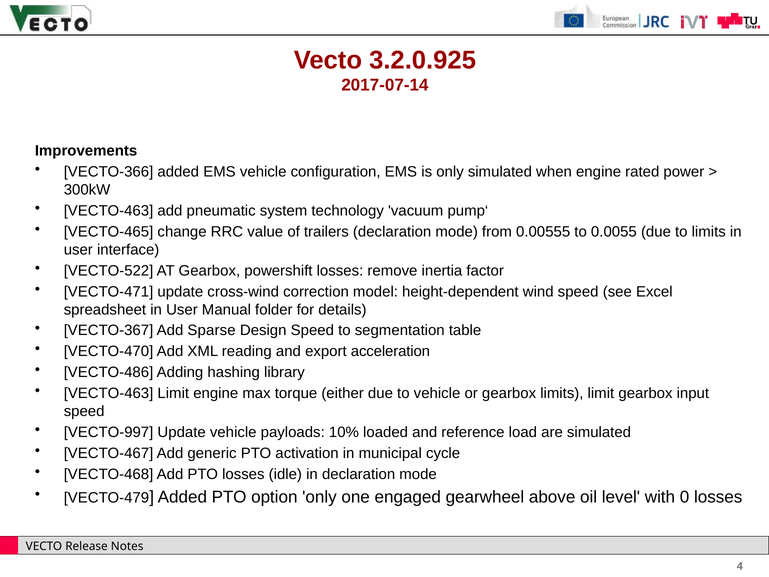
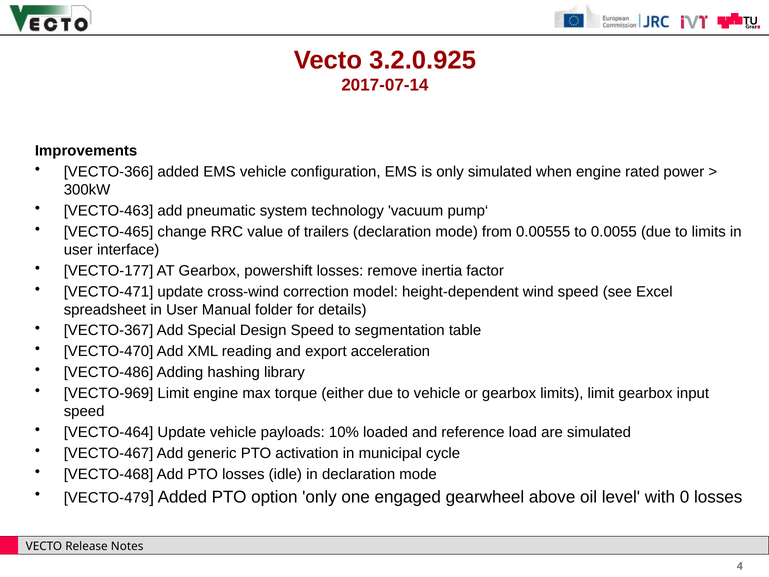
VECTO-522: VECTO-522 -> VECTO-177 (109, 271)
Sparse: Sparse -> Special (212, 330)
VECTO-463: VECTO-463 -> VECTO-969 (109, 393)
VECTO-997: VECTO-997 -> VECTO-464 (109, 432)
